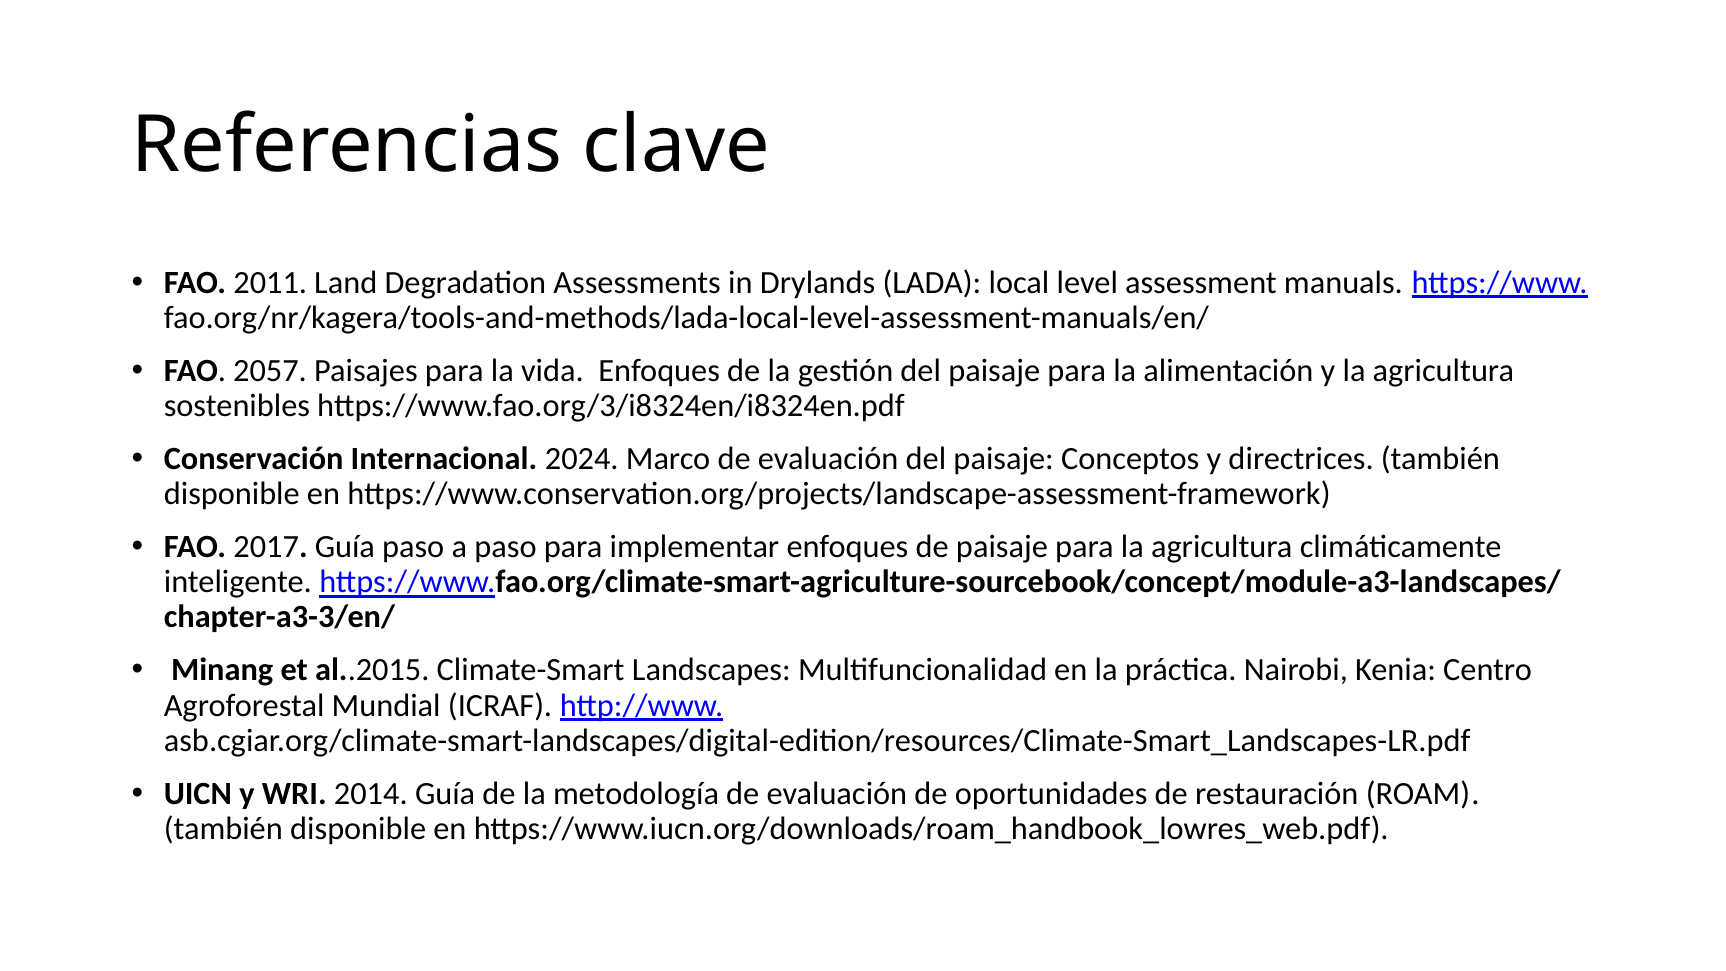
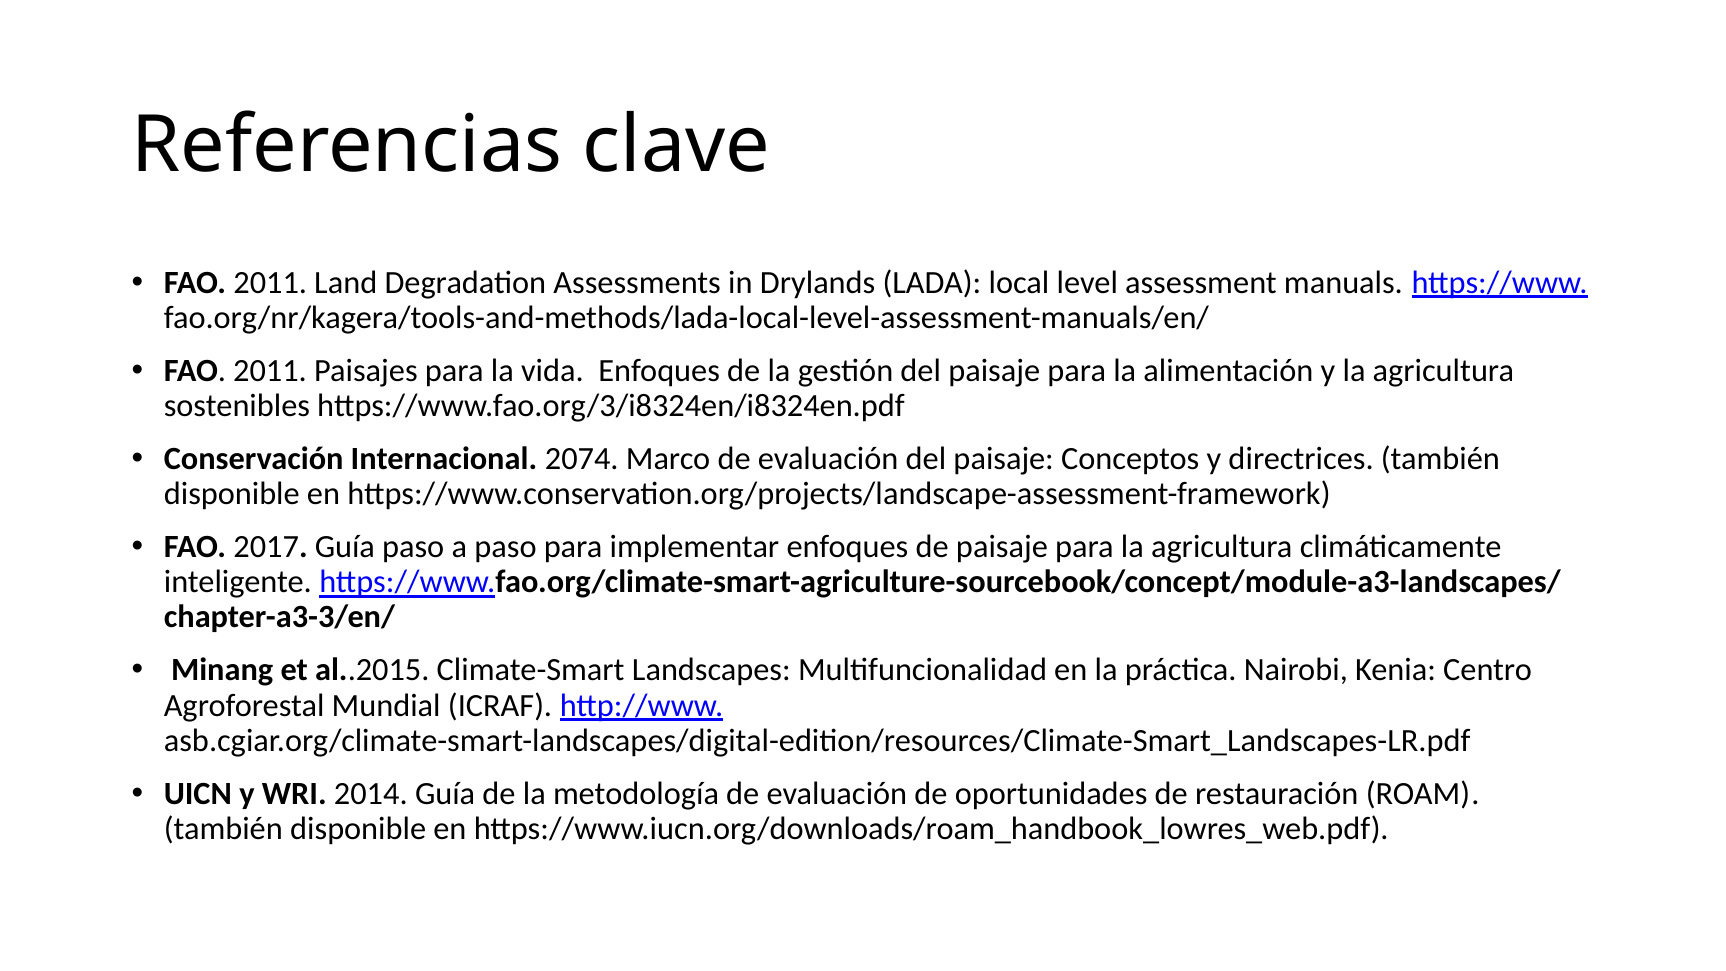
2057: 2057 -> 2011 (270, 371)
2024: 2024 -> 2074 (582, 459)
